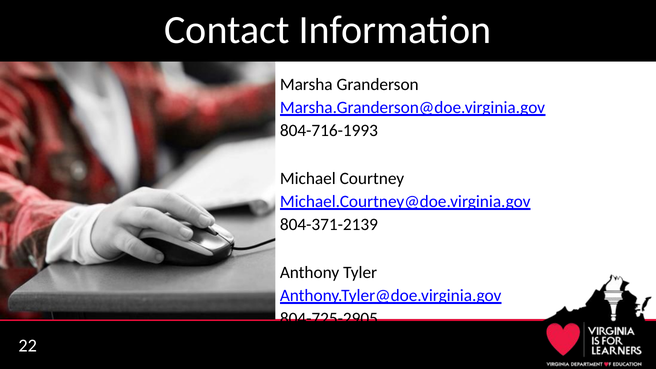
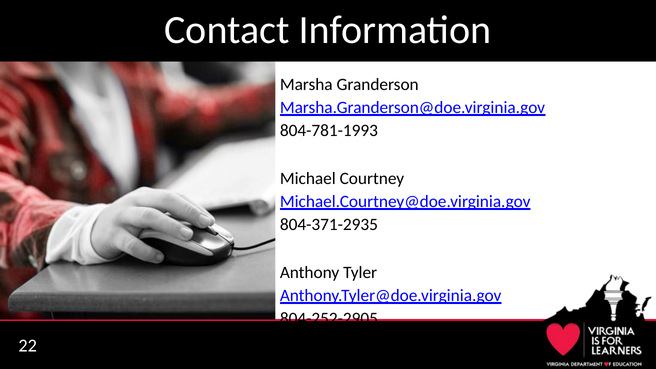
804-716-1993: 804-716-1993 -> 804-781-1993 (329, 131)
804-371-2139: 804-371-2139 -> 804-371-2935 (329, 225)
804-725-2905: 804-725-2905 -> 804-252-2905 (329, 319)
